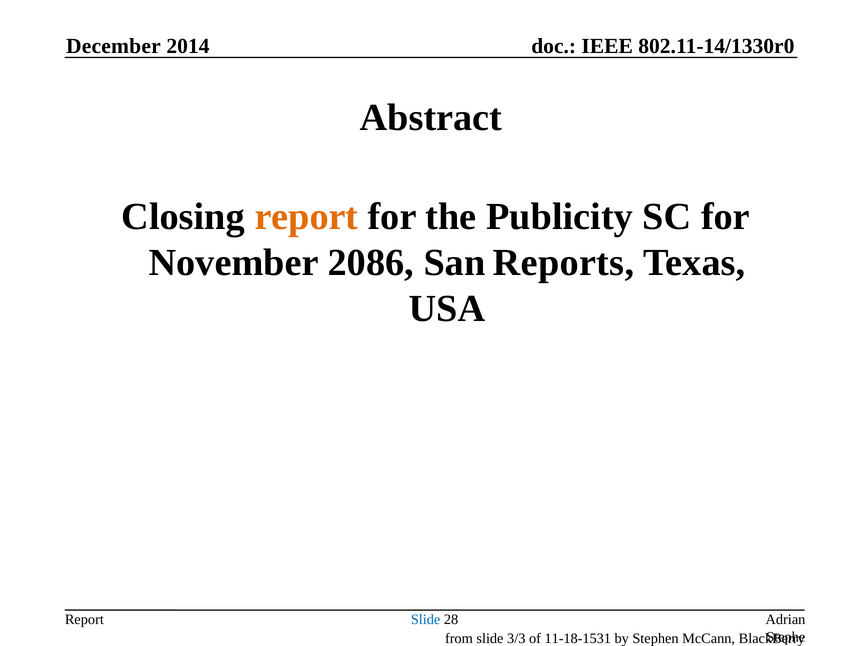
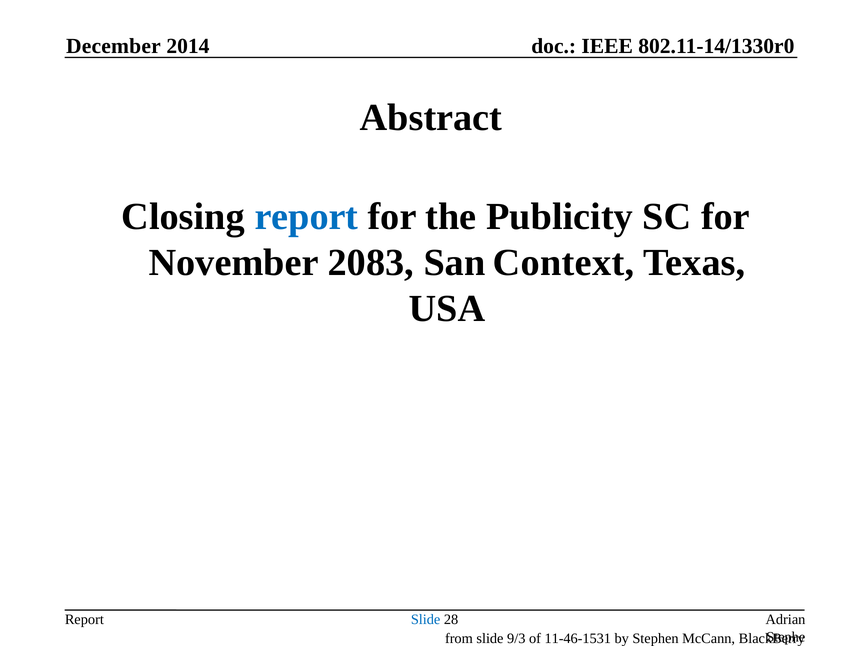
report colour: orange -> blue (306, 217)
2086: 2086 -> 2083 (371, 263)
Reports: Reports -> Context (564, 263)
3/3: 3/3 -> 9/3 (516, 639)
11-18-1531: 11-18-1531 -> 11-46-1531 (578, 639)
